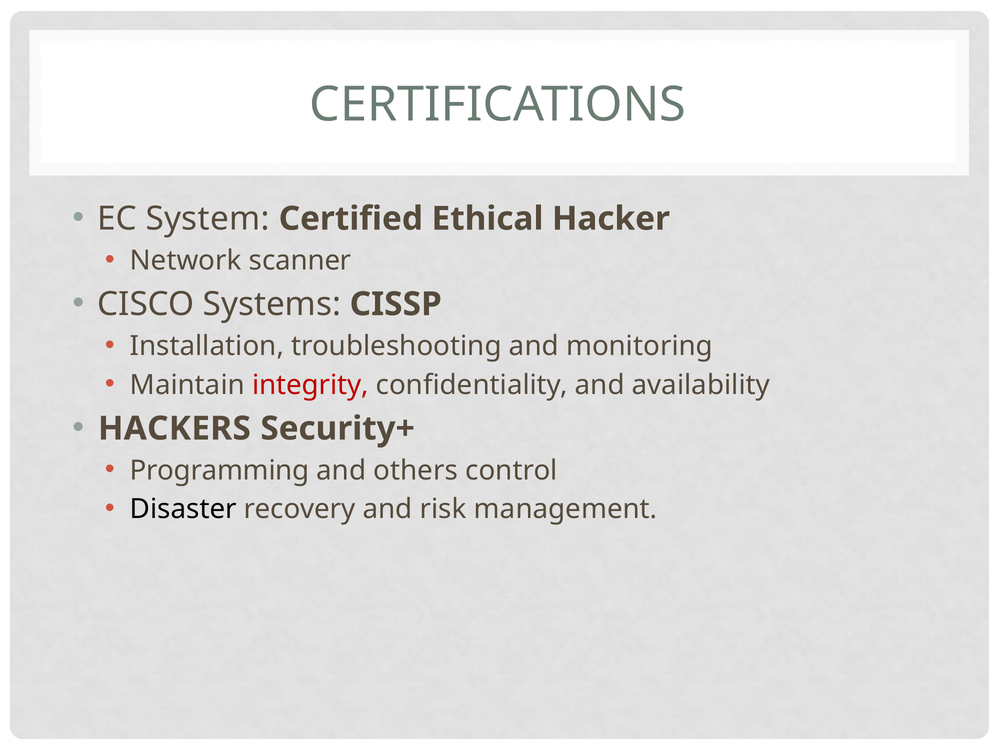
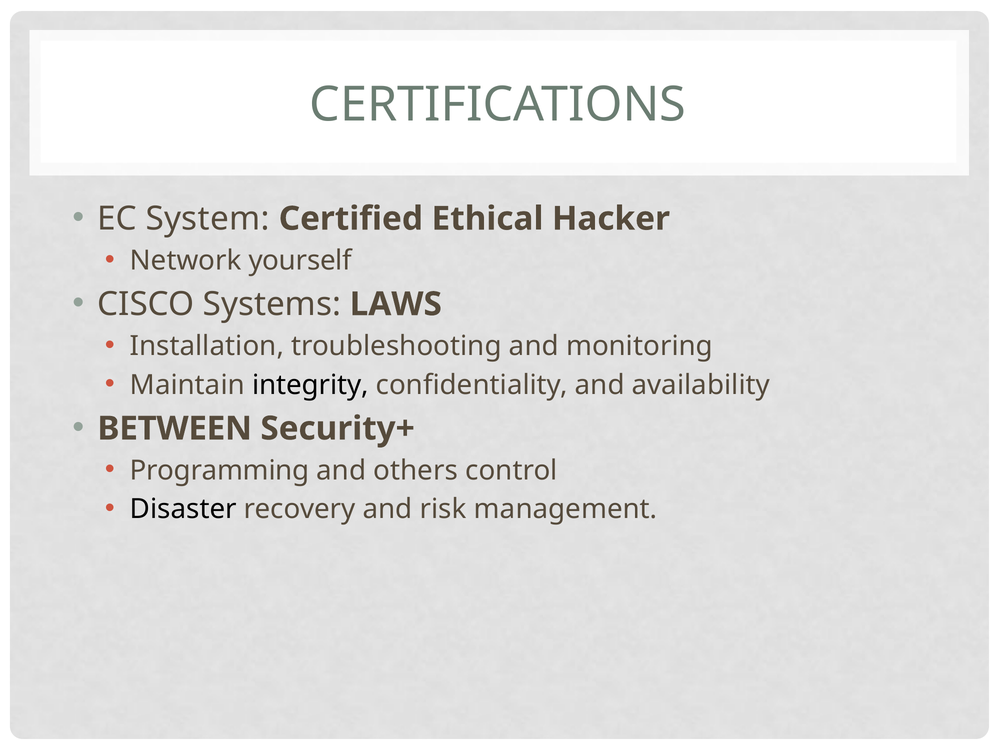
scanner: scanner -> yourself (300, 261)
CISSP: CISSP -> LAWS (396, 304)
integrity colour: red -> black (310, 385)
HACKERS: HACKERS -> BETWEEN (175, 429)
